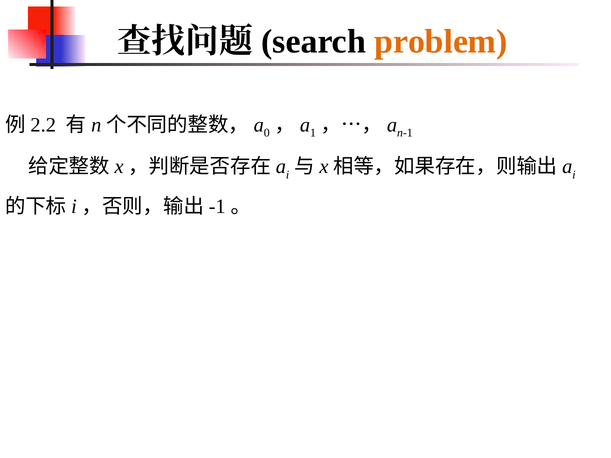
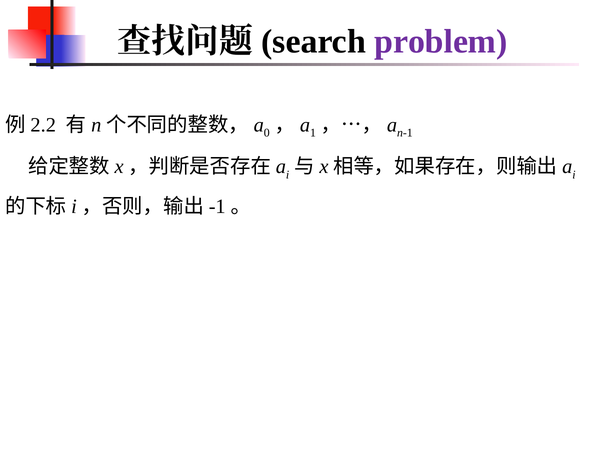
problem colour: orange -> purple (441, 42)
